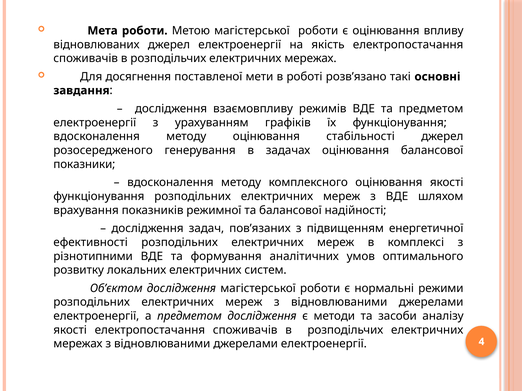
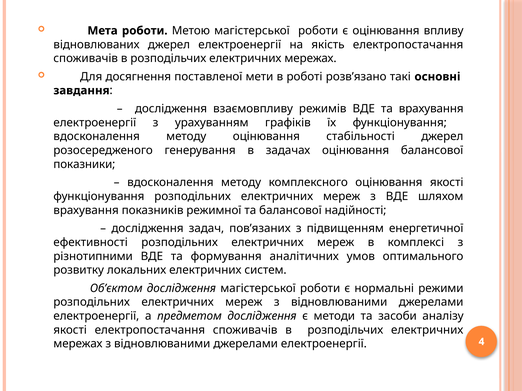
та предметом: предметом -> врахування (431, 109)
